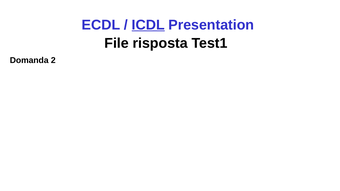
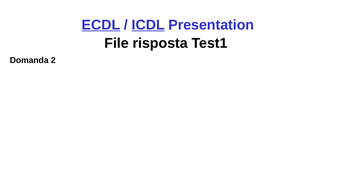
ECDL underline: none -> present (101, 25)
